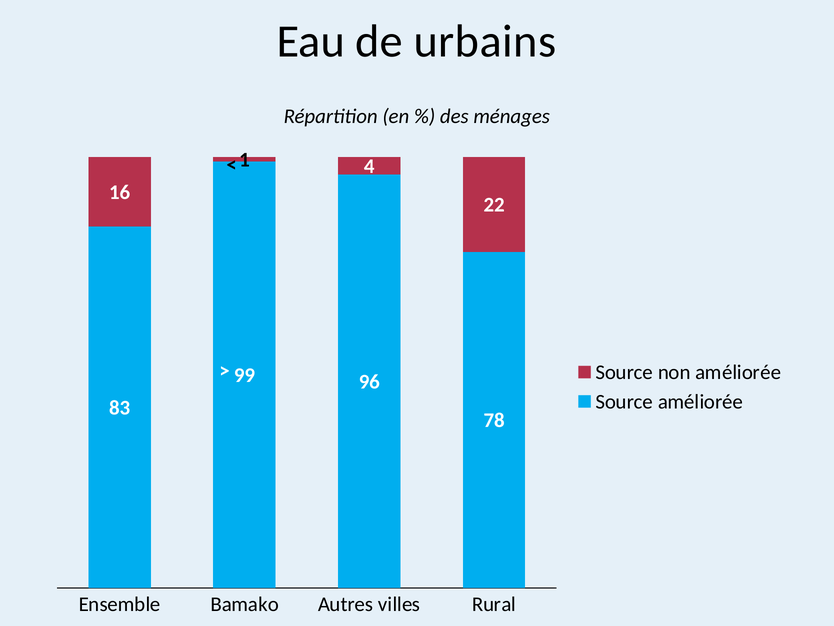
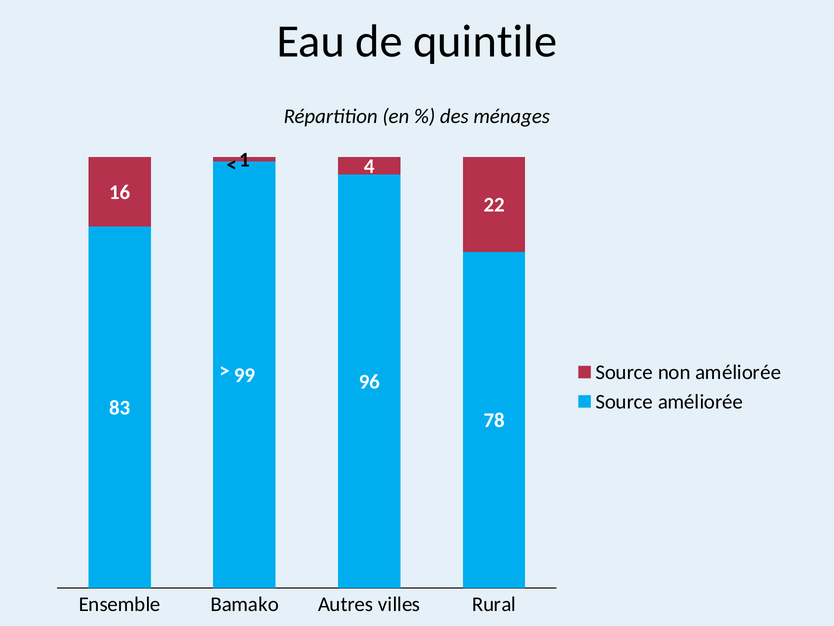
urbains: urbains -> quintile (485, 41)
